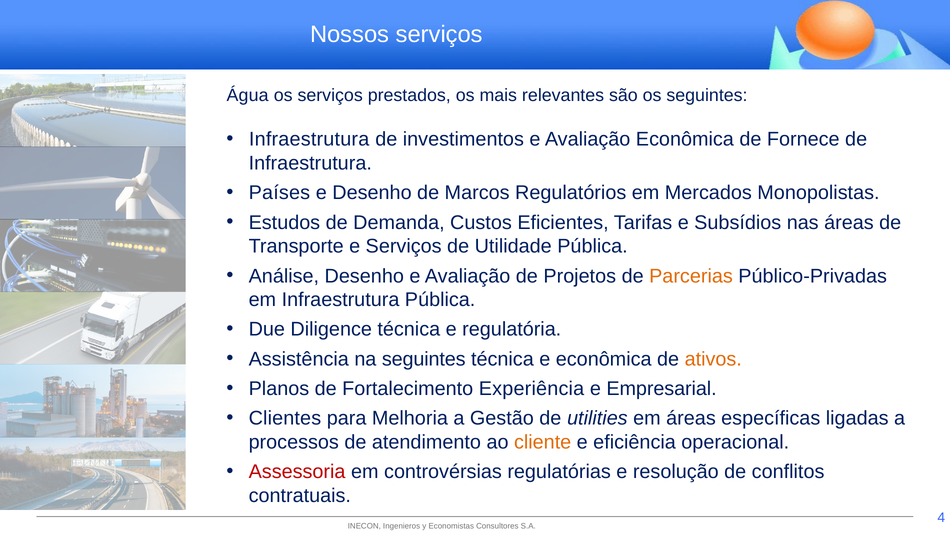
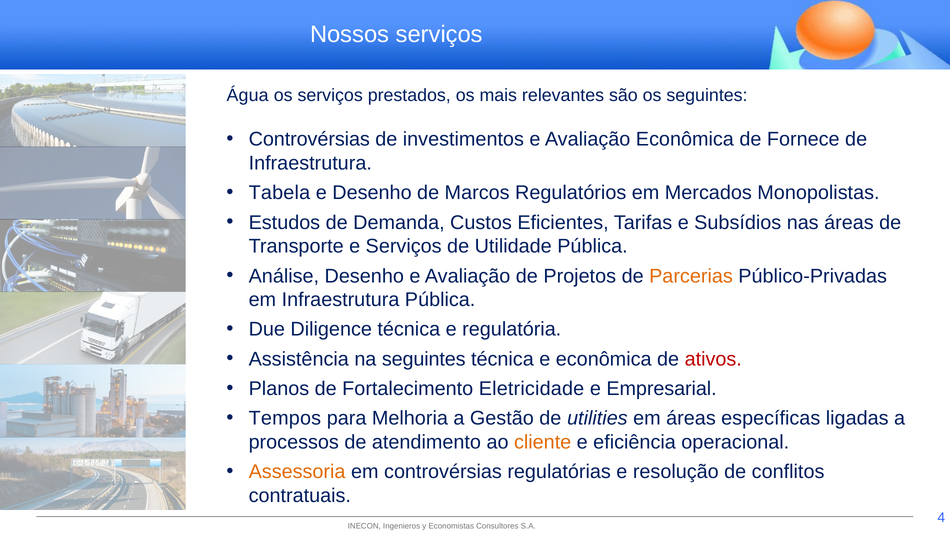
Infraestrutura: Infraestrutura -> Controvérsias (309, 140)
Países: Países -> Tabela (279, 193)
ativos colour: orange -> red (713, 359)
Experiência: Experiência -> Eletricidade (532, 389)
Clientes: Clientes -> Tempos (285, 419)
Assessoria colour: red -> orange (297, 472)
